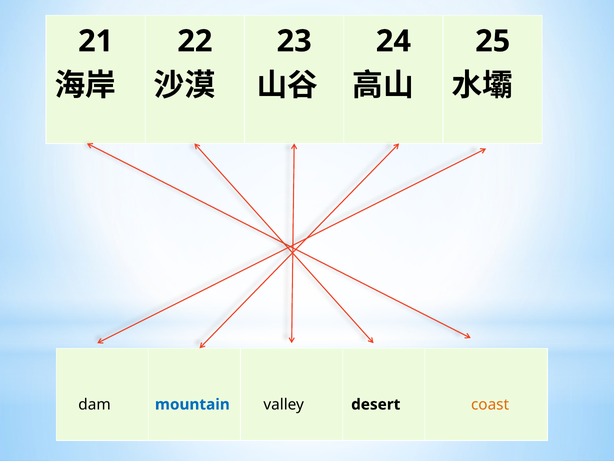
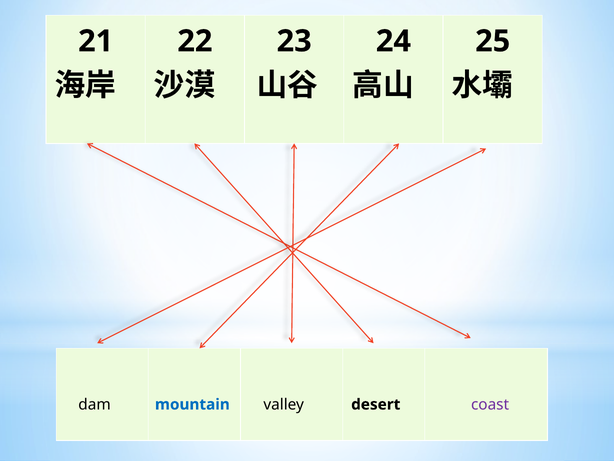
coast colour: orange -> purple (490, 404)
